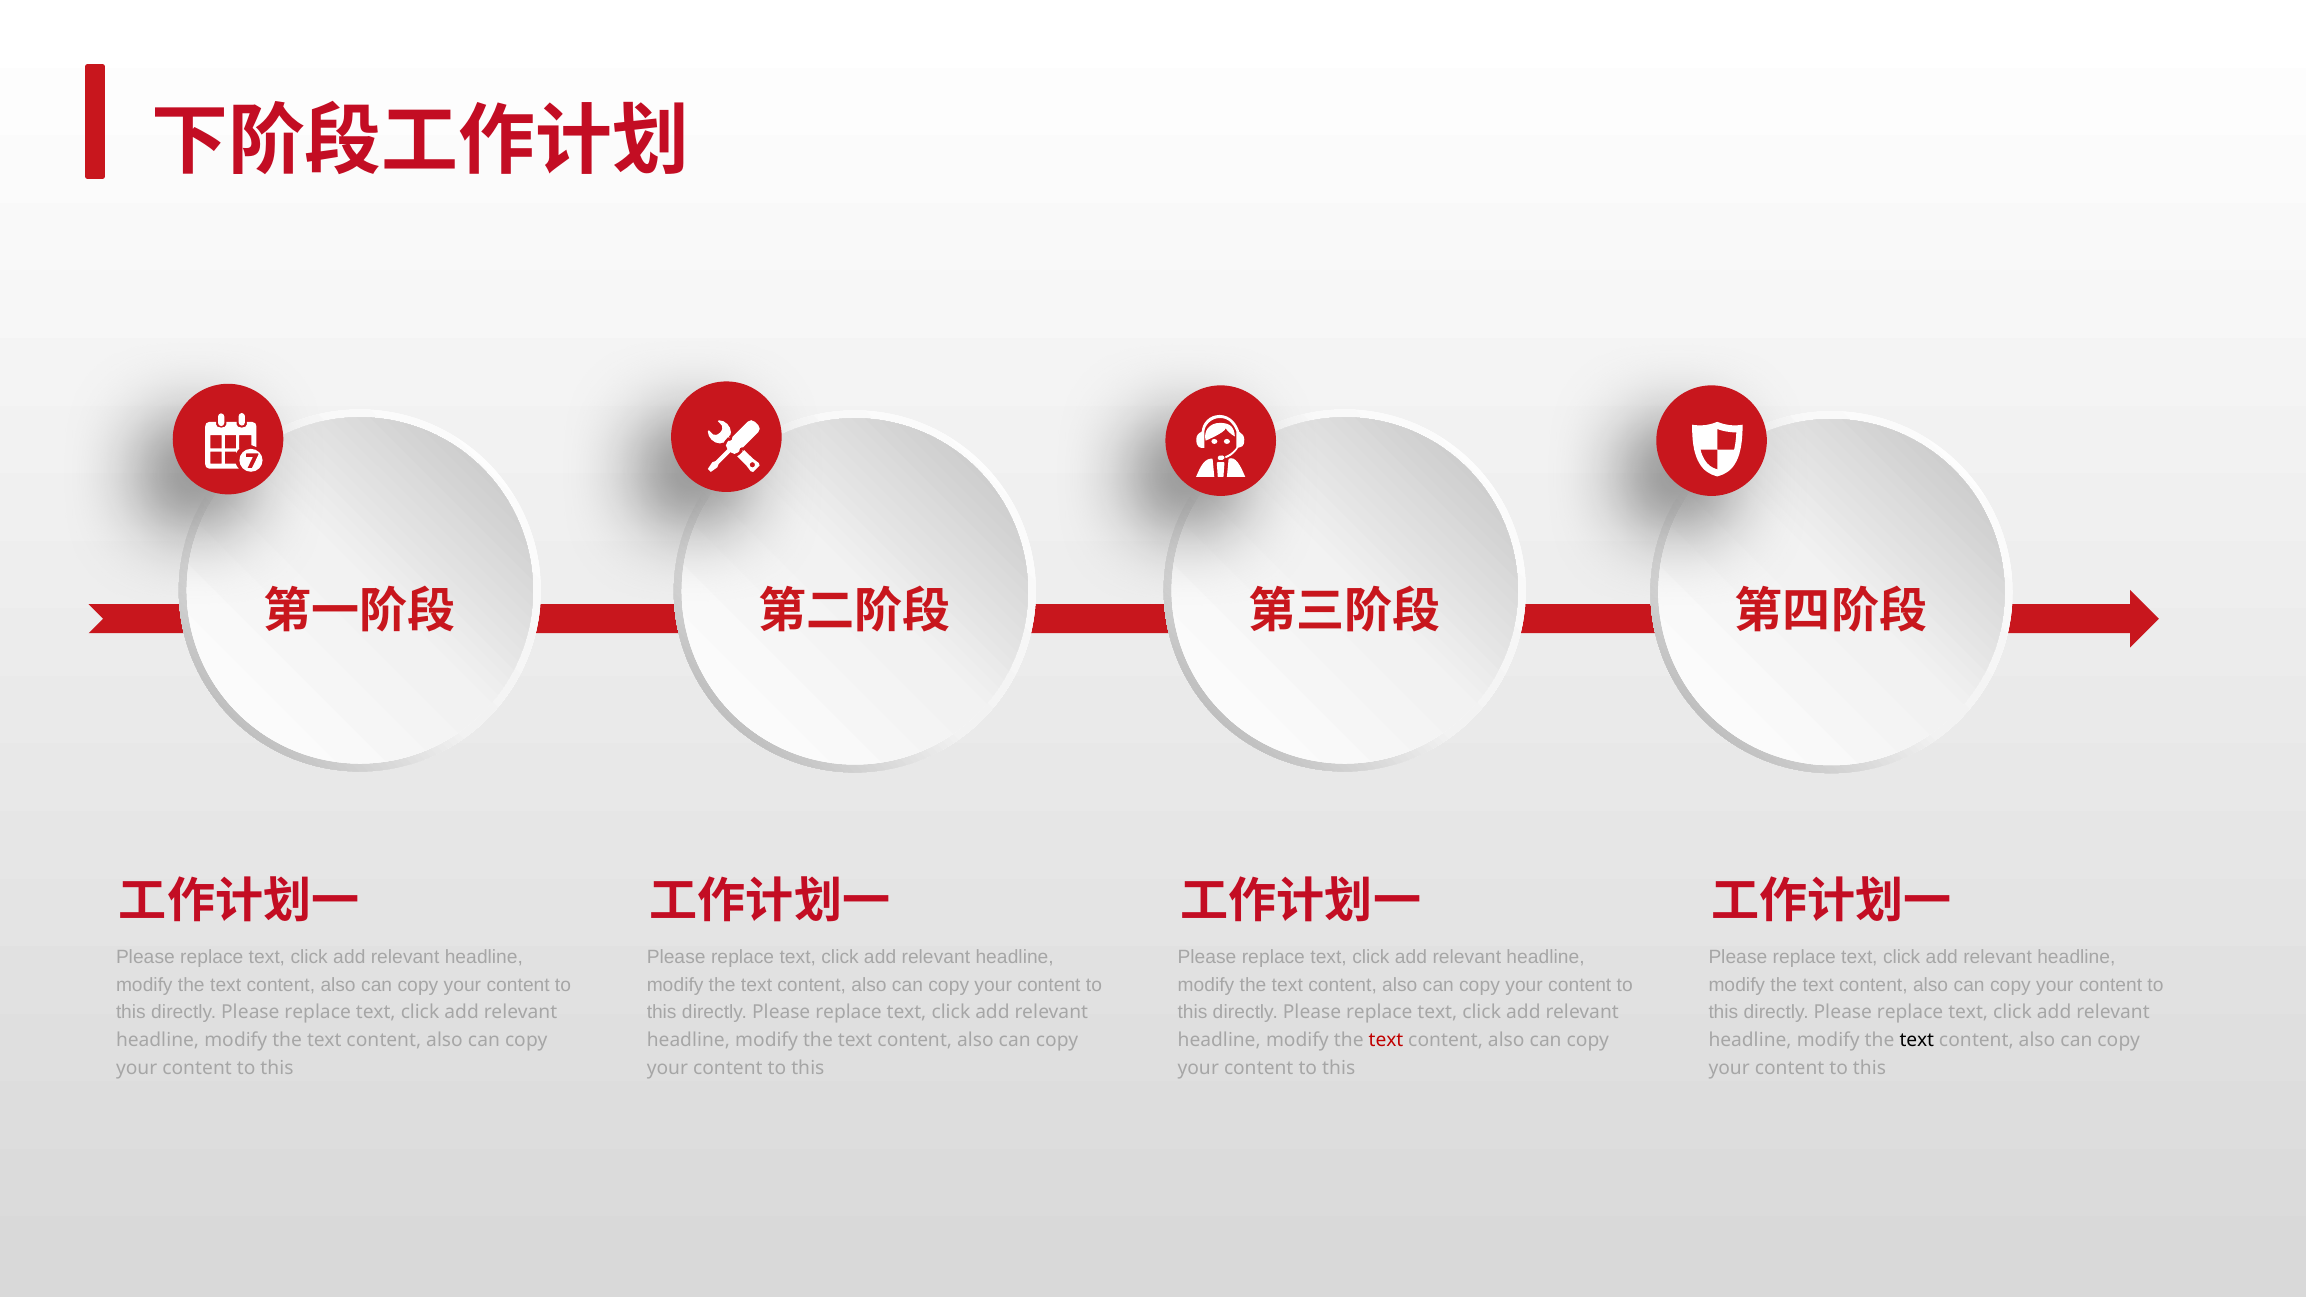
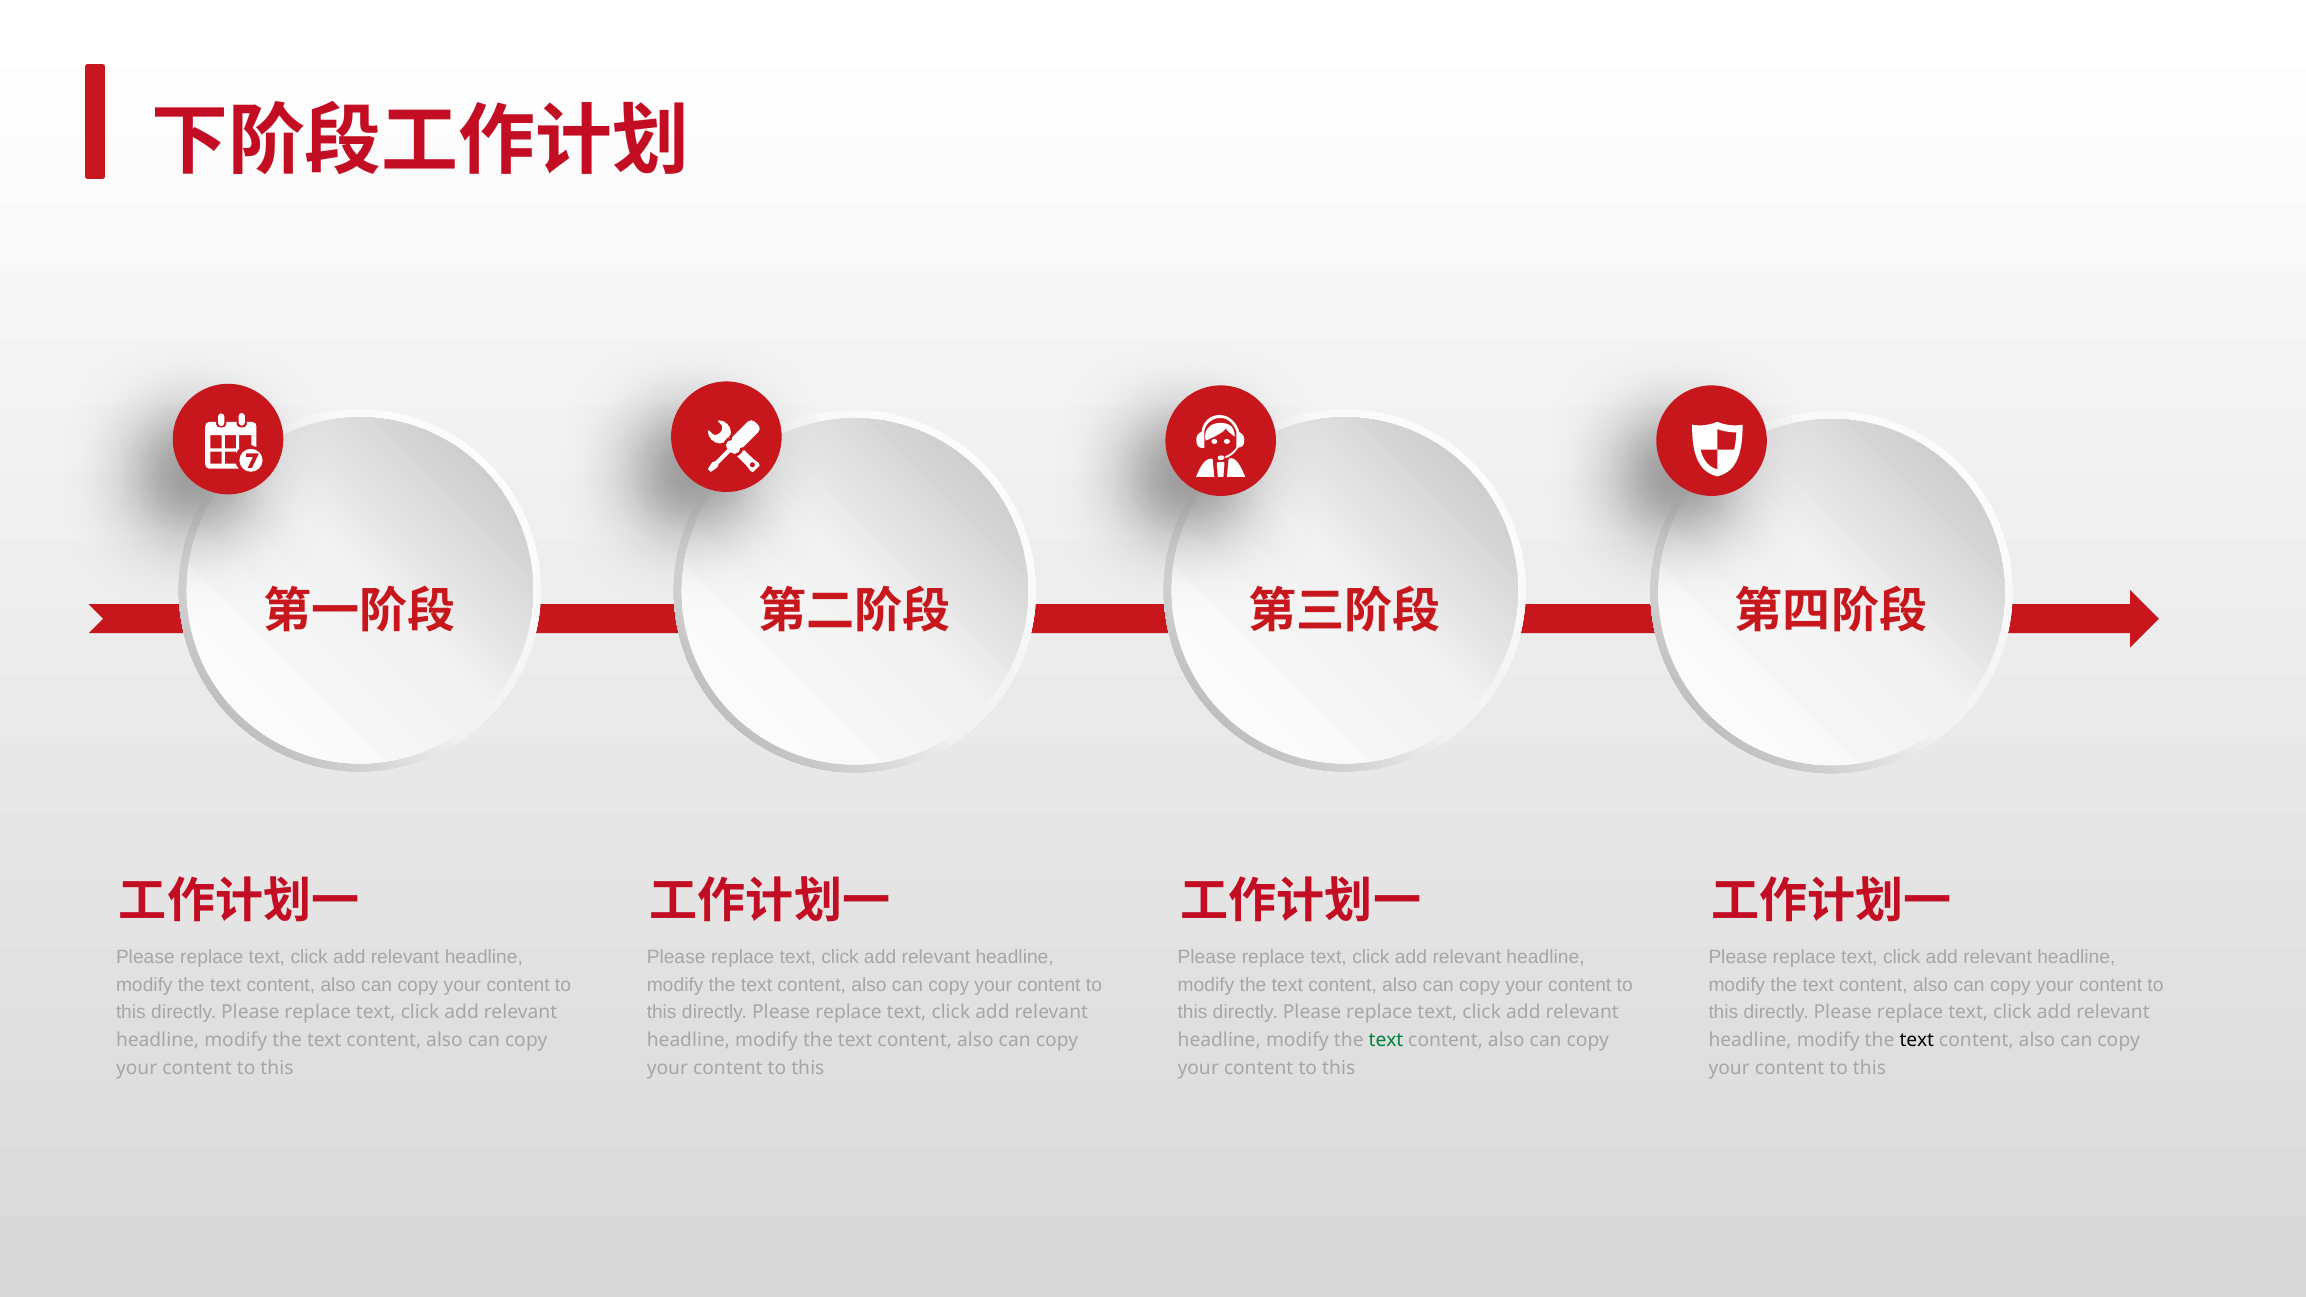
text colour: red -> green (1386, 1040)
